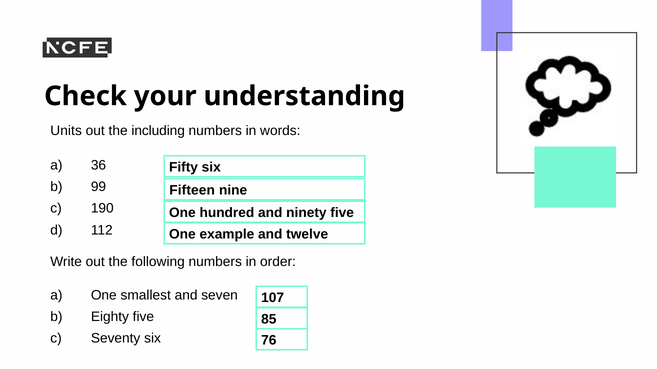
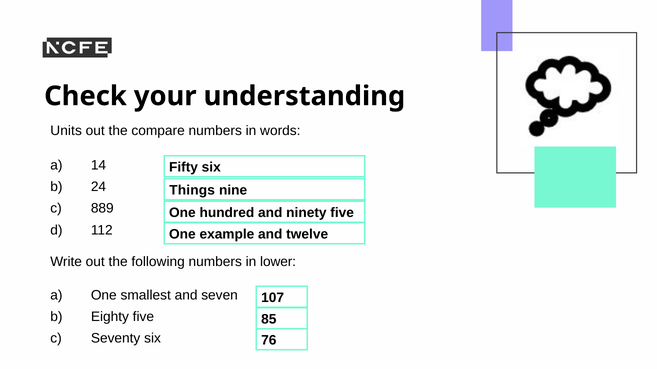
including: including -> compare (158, 131)
36: 36 -> 14 (98, 166)
99: 99 -> 24 (98, 187)
Fifteen: Fifteen -> Things (192, 190)
190: 190 -> 889 (102, 209)
order: order -> lower (278, 262)
